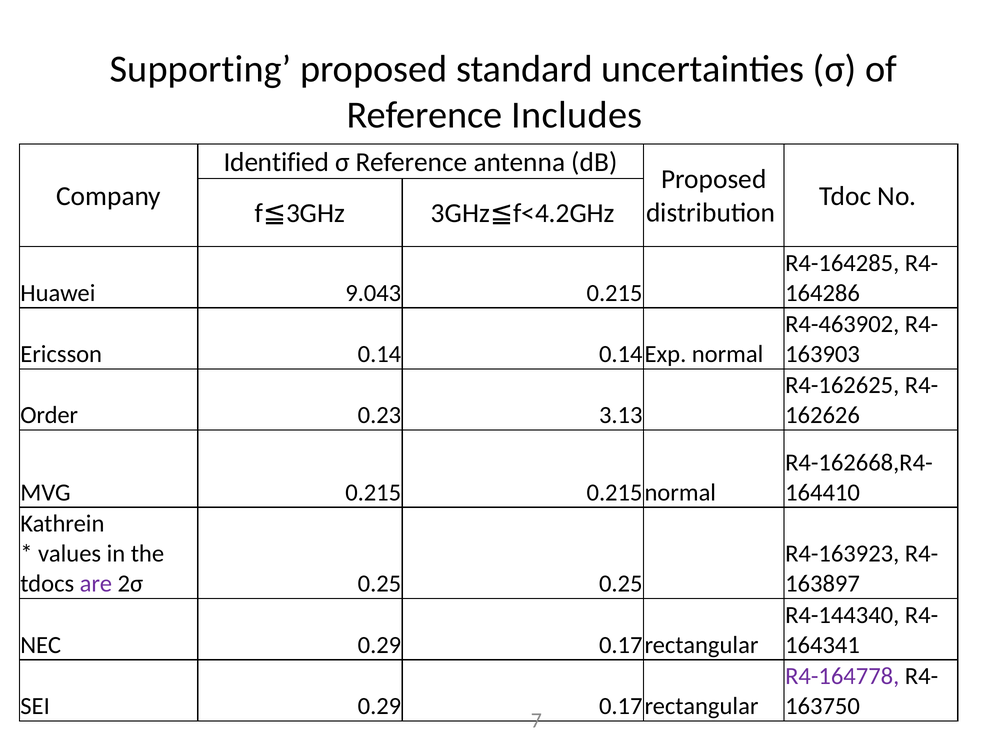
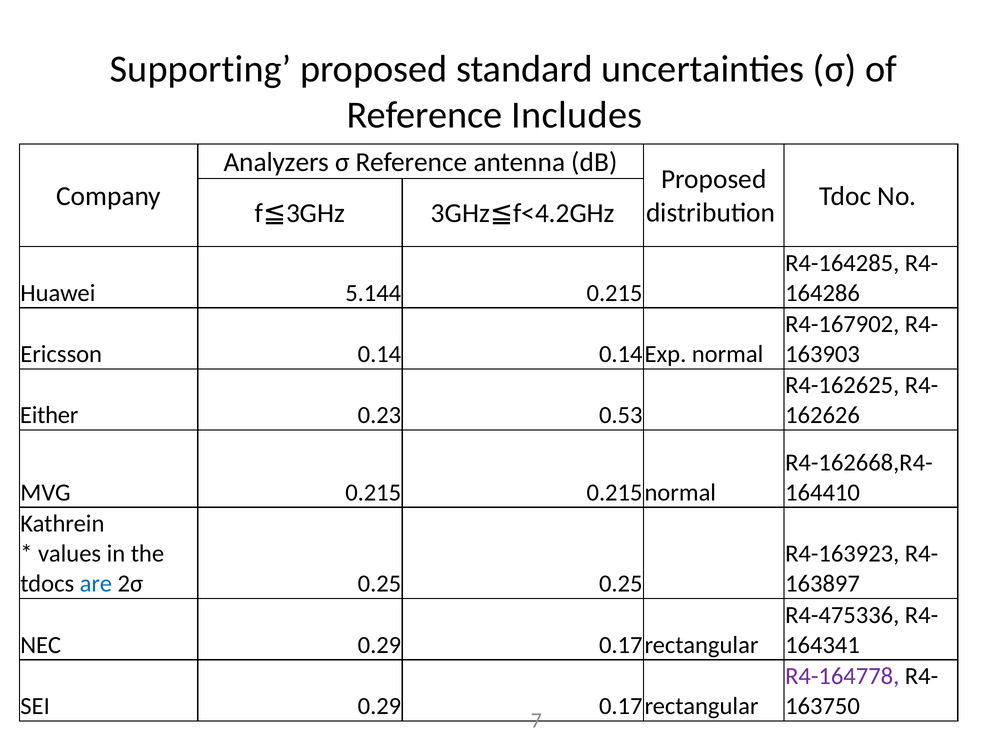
Identified: Identified -> Analyzers (276, 162)
9.043: 9.043 -> 5.144 (373, 293)
R4-463902: R4-463902 -> R4-167902 (842, 324)
Order: Order -> Either (49, 415)
3.13: 3.13 -> 0.53 (621, 415)
are colour: purple -> blue (96, 584)
R4-144340: R4-144340 -> R4-475336 (842, 615)
